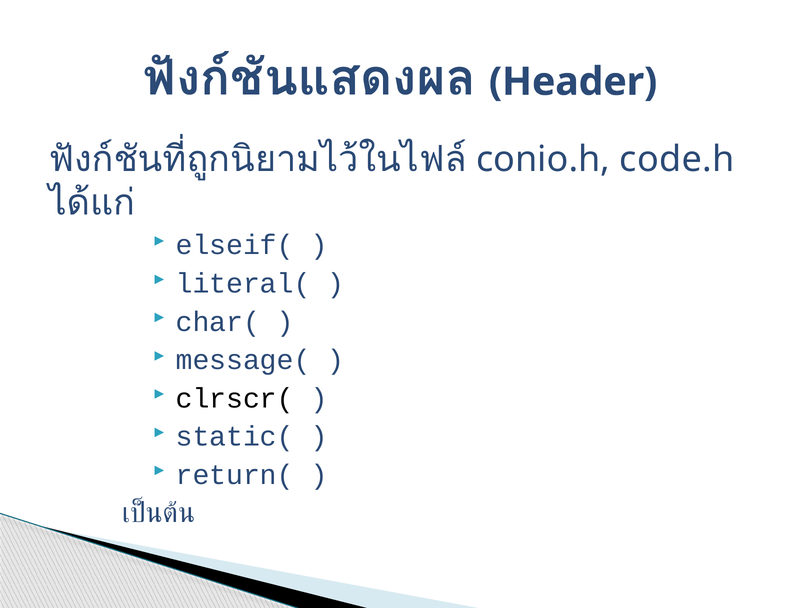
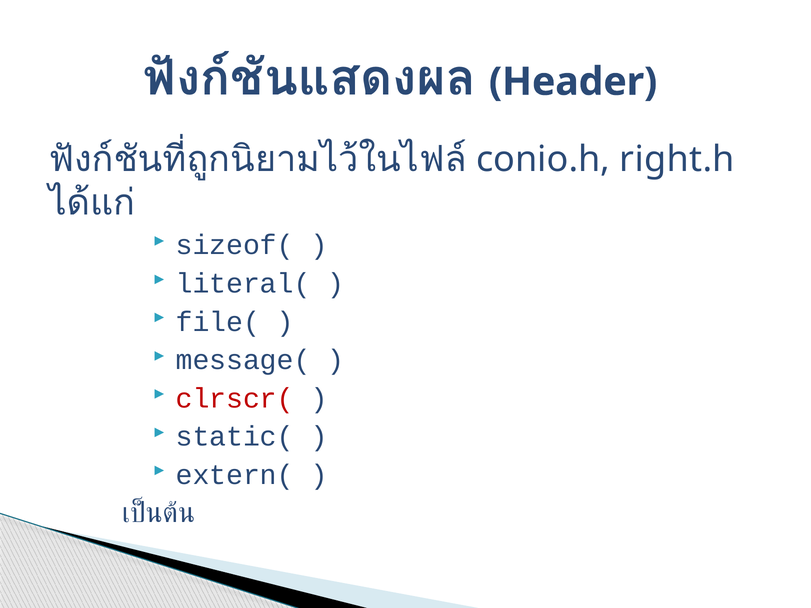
code.h: code.h -> right.h (677, 160)
elseif(: elseif( -> sizeof( (235, 245)
char(: char( -> file( (218, 322)
clrscr( colour: black -> red (235, 398)
return(: return( -> extern( (235, 475)
